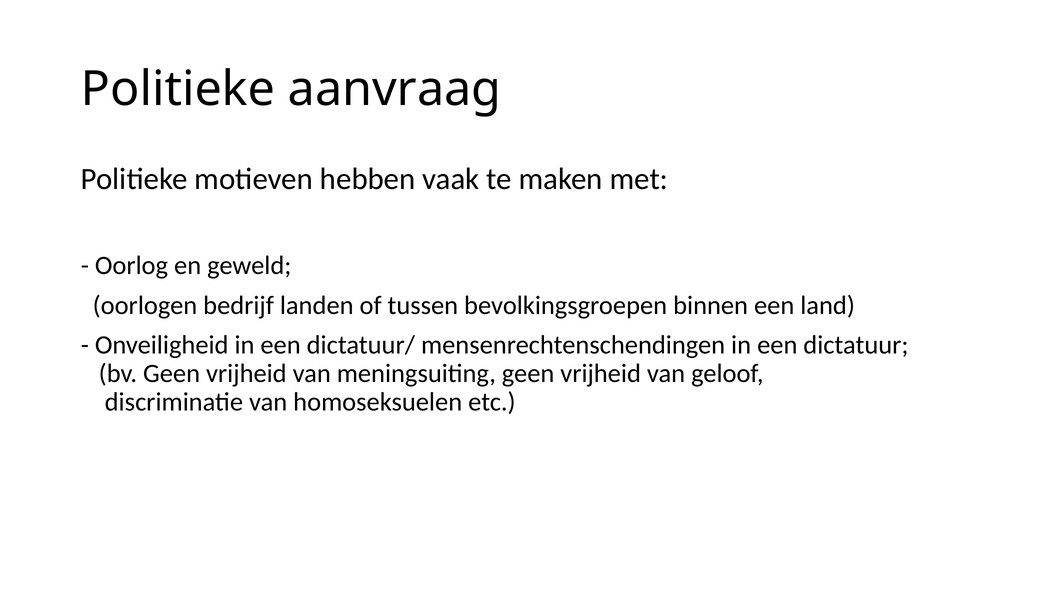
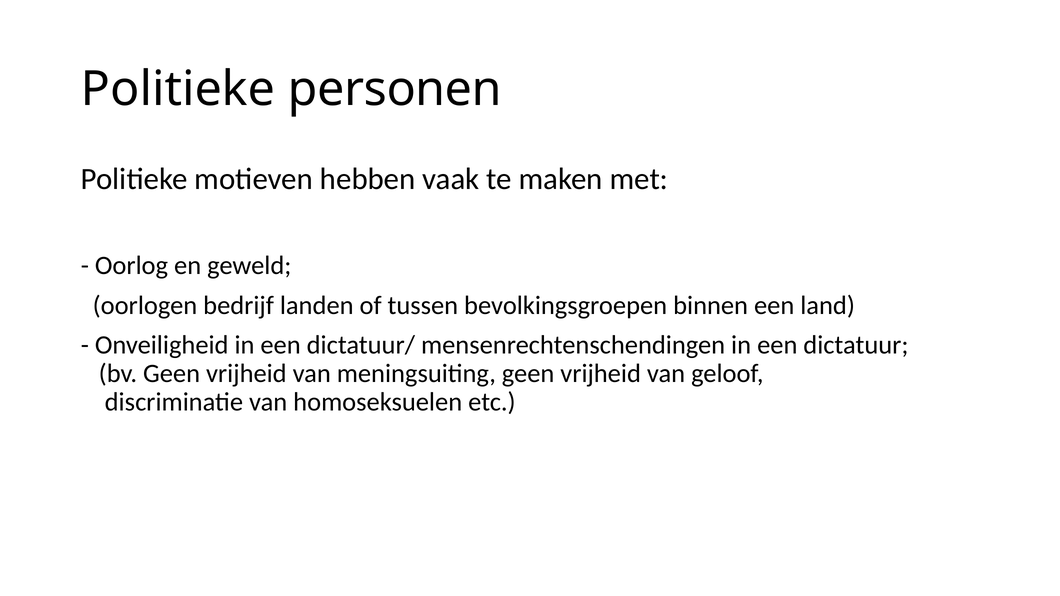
aanvraag: aanvraag -> personen (395, 89)
